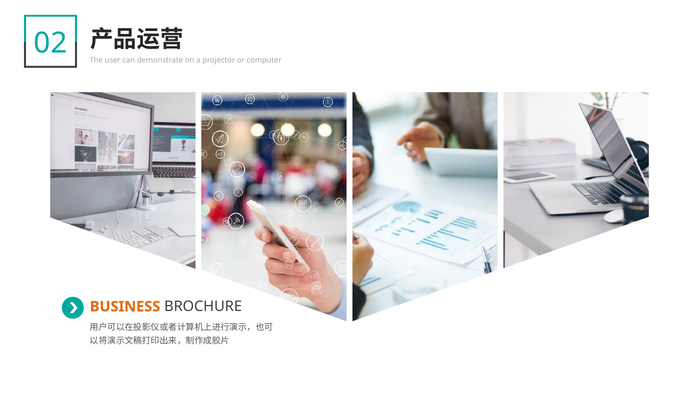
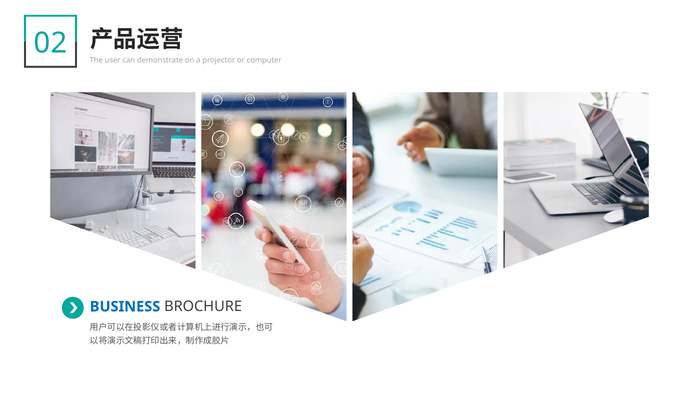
BUSINESS colour: orange -> blue (125, 307)
